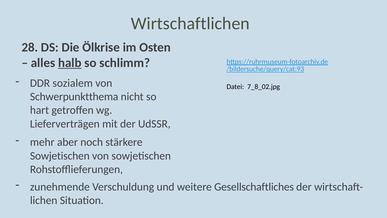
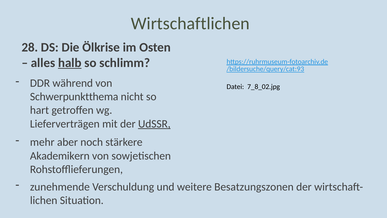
sozialem: sozialem -> während (73, 83)
UdSSR underline: none -> present (154, 124)
Sowjetischen: Sowjetischen -> Akademikern (60, 156)
Gesellschaftliches: Gesellschaftliches -> Besatzungszonen (254, 187)
